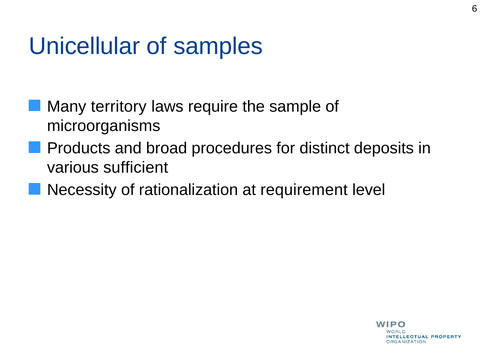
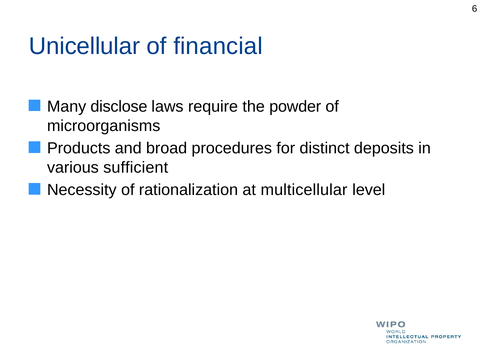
samples: samples -> financial (218, 46)
territory: territory -> disclose (119, 107)
sample: sample -> powder (295, 107)
requirement: requirement -> multicellular (304, 190)
